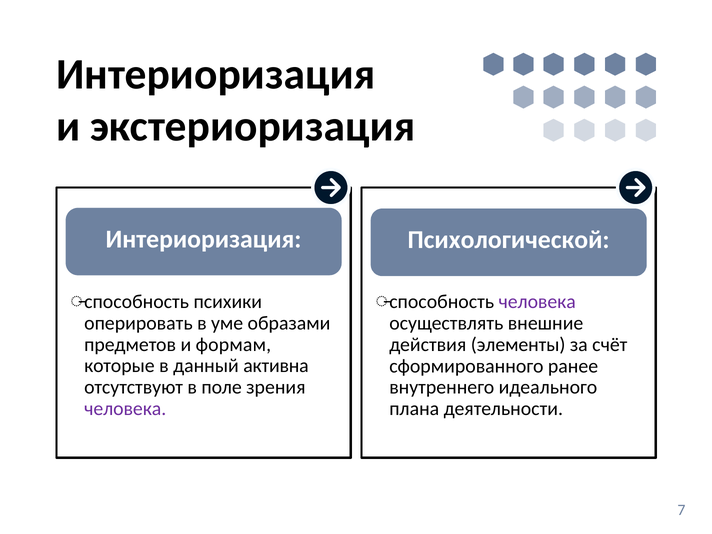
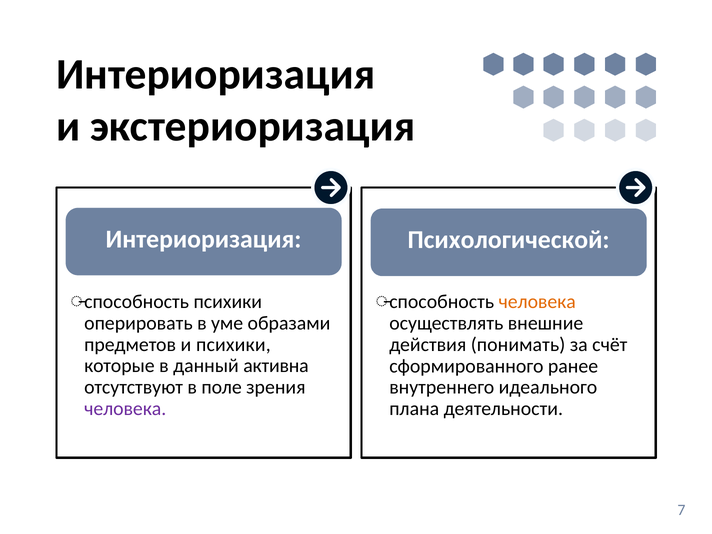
человека colour: purple -> orange (537, 302)
и формам: формам -> психики (233, 345)
элементы: элементы -> понимать (518, 345)
